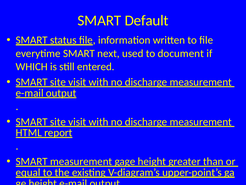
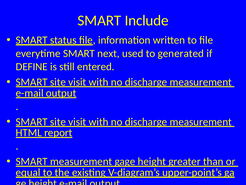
Default: Default -> Include (147, 20)
document: document -> generated (181, 53)
WHICH: WHICH -> DEFINE (32, 67)
